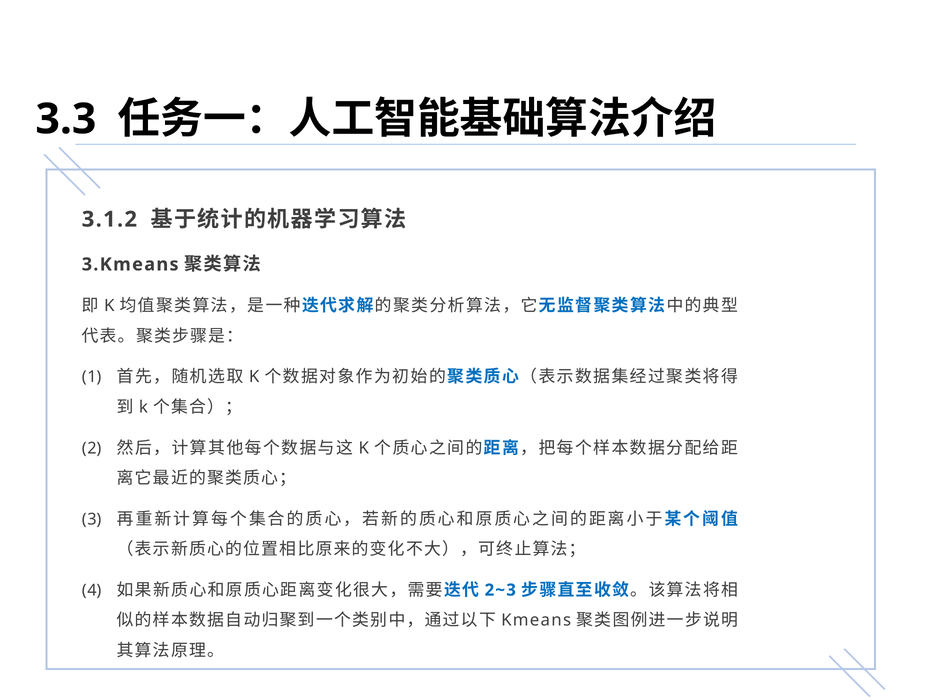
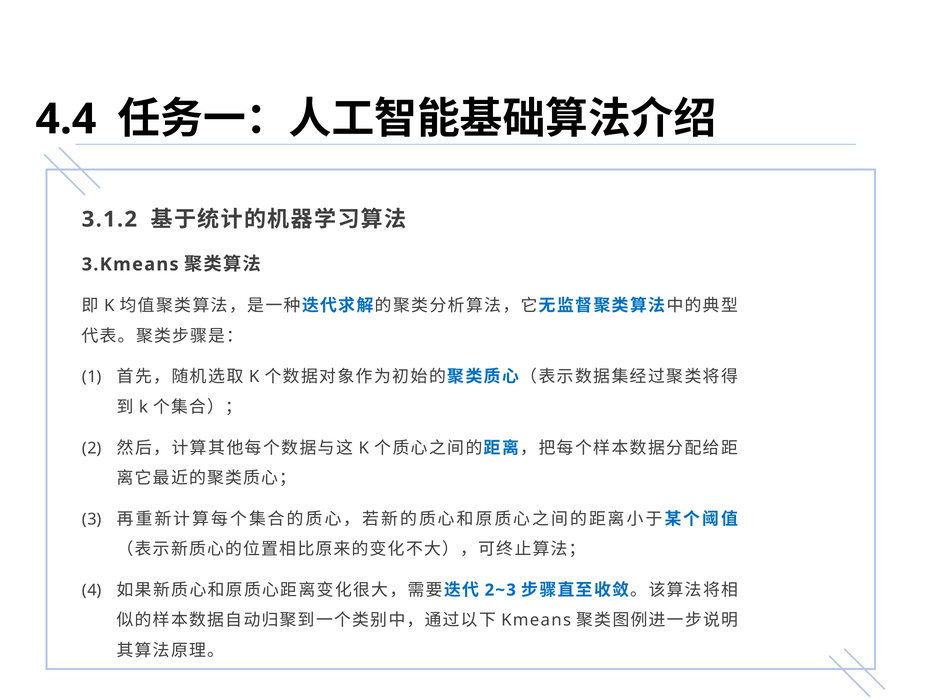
3.3: 3.3 -> 4.4 (66, 119)
